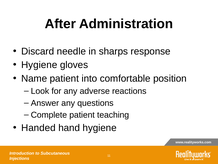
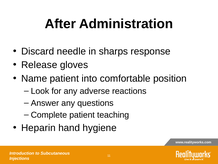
Hygiene: Hygiene -> Release (39, 65)
Handed: Handed -> Heparin (38, 128)
